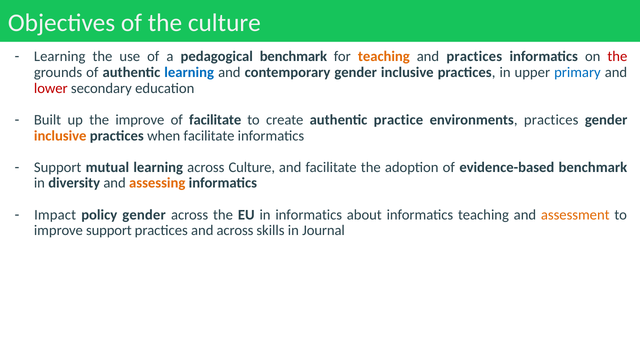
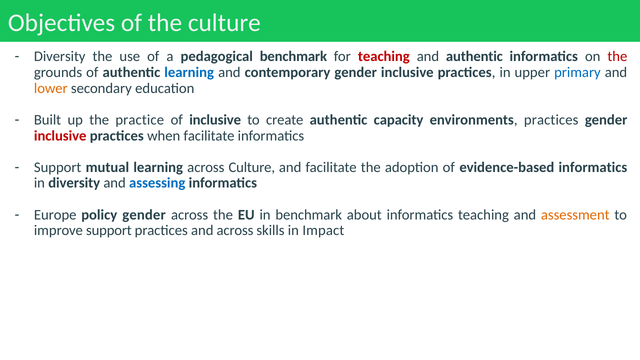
Learning: Learning -> Diversity (60, 57)
teaching colour: orange -> red (384, 57)
and practices: practices -> authentic (474, 57)
lower colour: red -> orange (51, 88)
the improve: improve -> practice (140, 120)
of facilitate: facilitate -> inclusive (215, 120)
practice: practice -> capacity (399, 120)
inclusive colour: orange -> red (60, 136)
evidence-based benchmark: benchmark -> informatics (593, 167)
assessing colour: orange -> blue (157, 183)
Impact: Impact -> Europe (55, 215)
in informatics: informatics -> benchmark (309, 215)
Journal: Journal -> Impact (323, 231)
